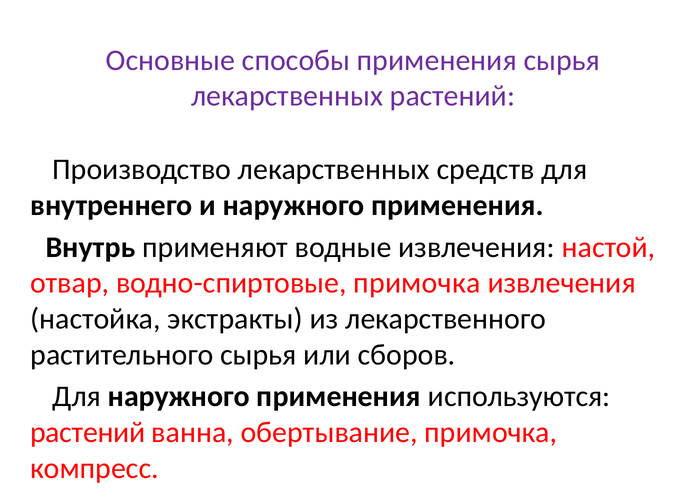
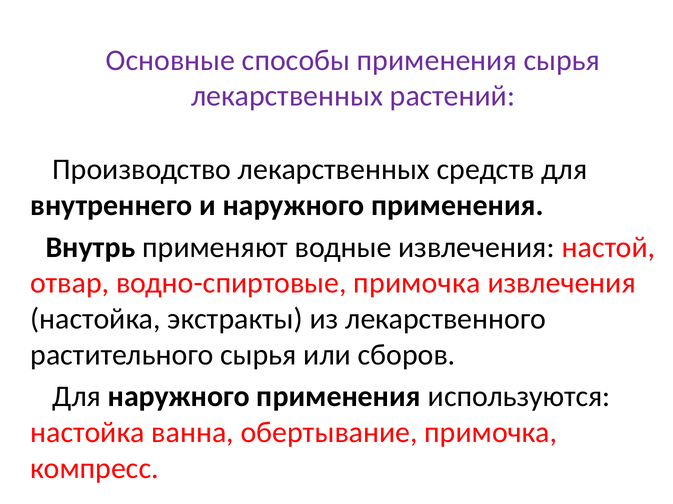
растений: растений -> настойка (88, 433)
